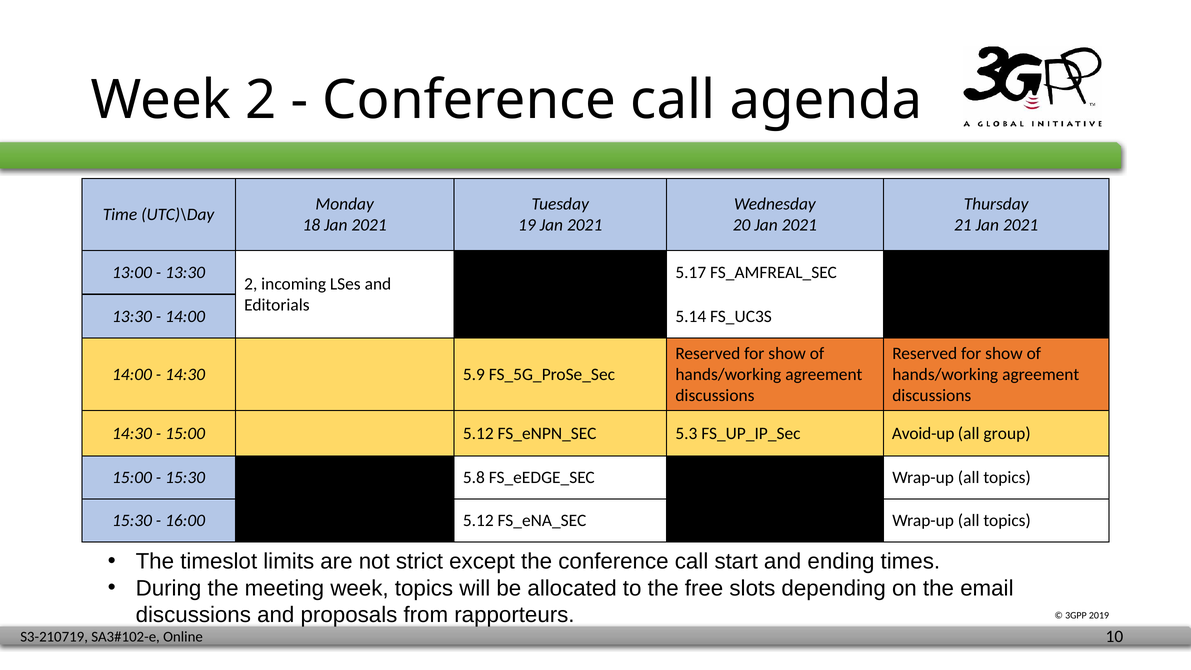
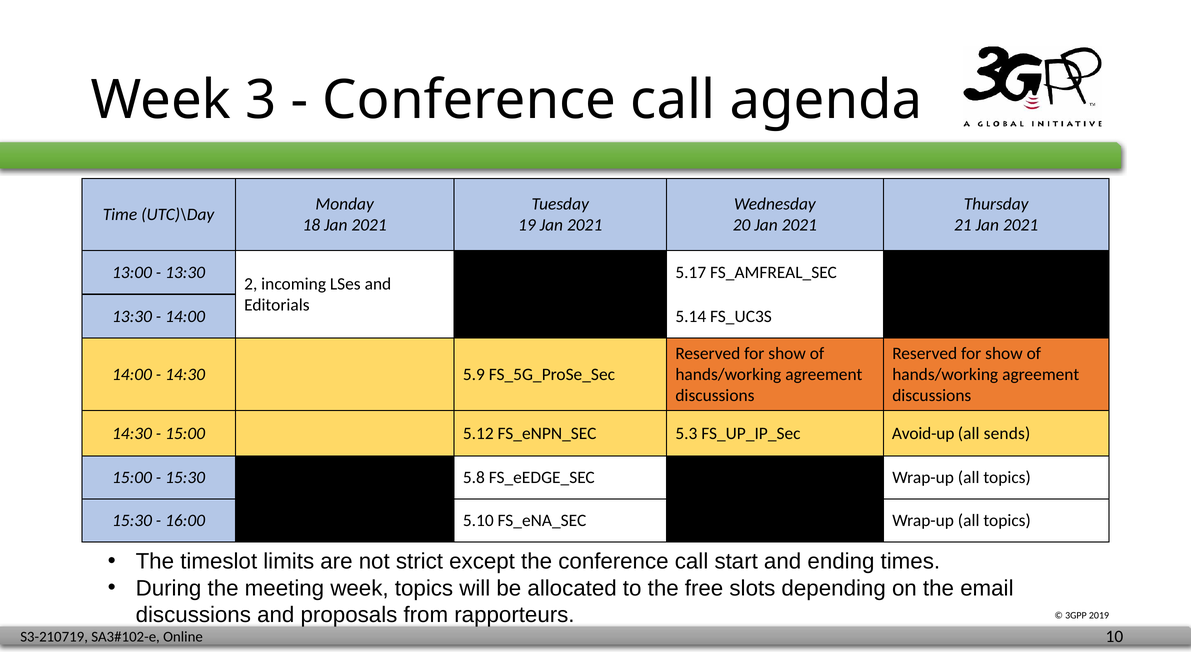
Week 2: 2 -> 3 (261, 100)
group: group -> sends (1007, 433)
16:00 5.12: 5.12 -> 5.10 (478, 521)
